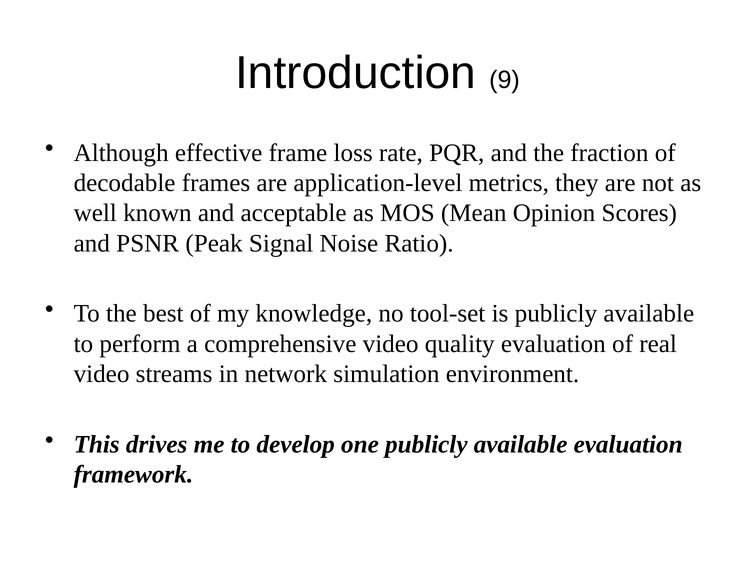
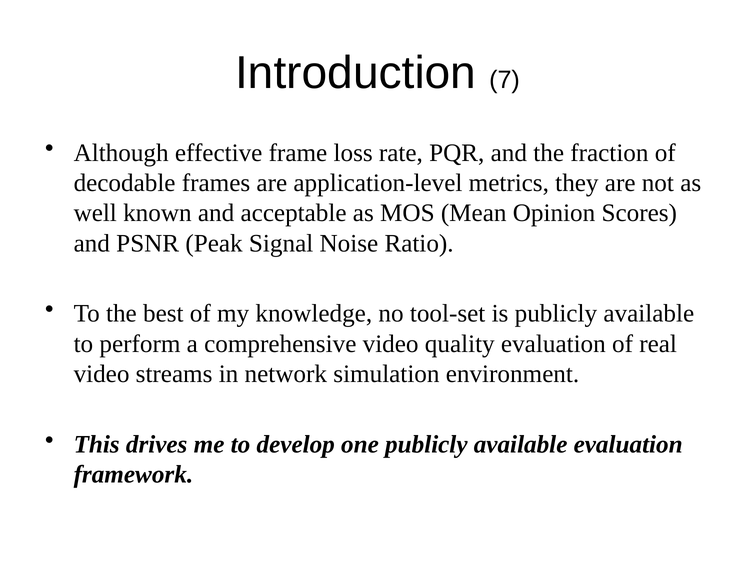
9: 9 -> 7 (505, 80)
